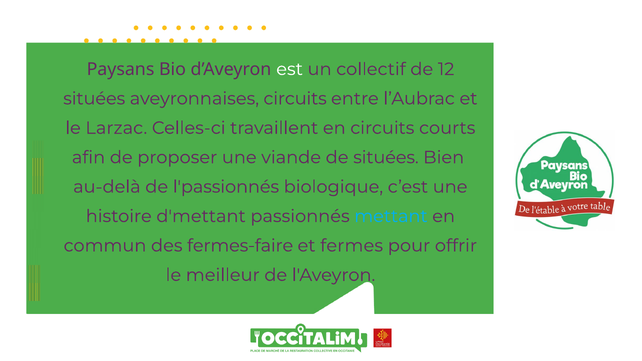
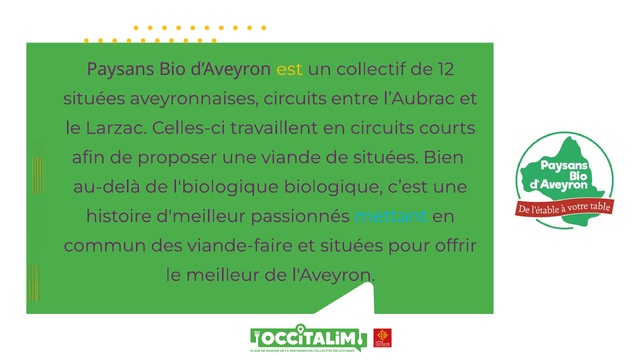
est colour: white -> yellow (290, 69)
l'passionnés: l'passionnés -> l'biologique (226, 187)
d'mettant: d'mettant -> d'meilleur (201, 216)
fermes-faire: fermes-faire -> viande-faire (240, 246)
et fermes: fermes -> situées (352, 246)
